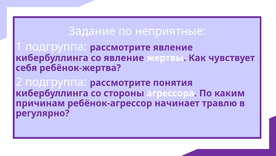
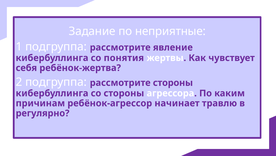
со явление: явление -> понятия (124, 58)
рассмотрите понятия: понятия -> стороны (173, 82)
